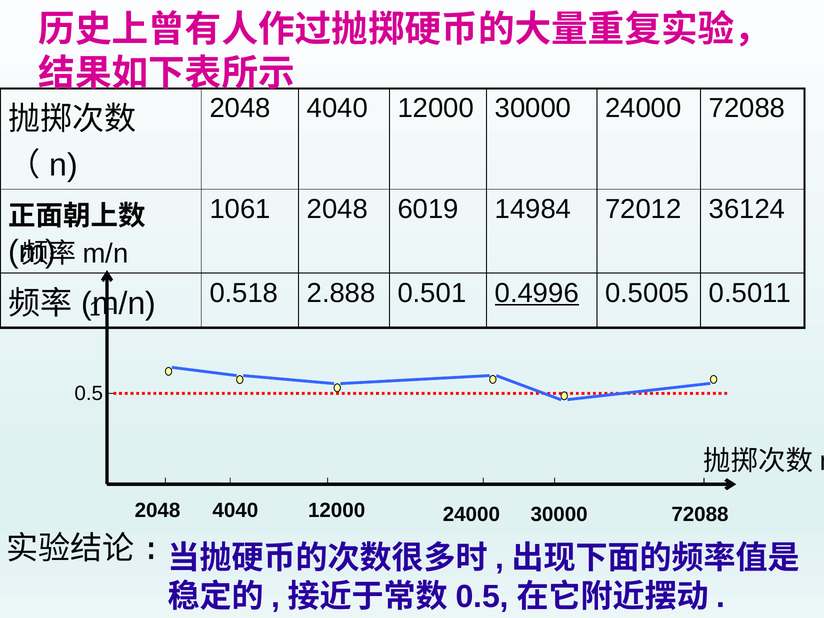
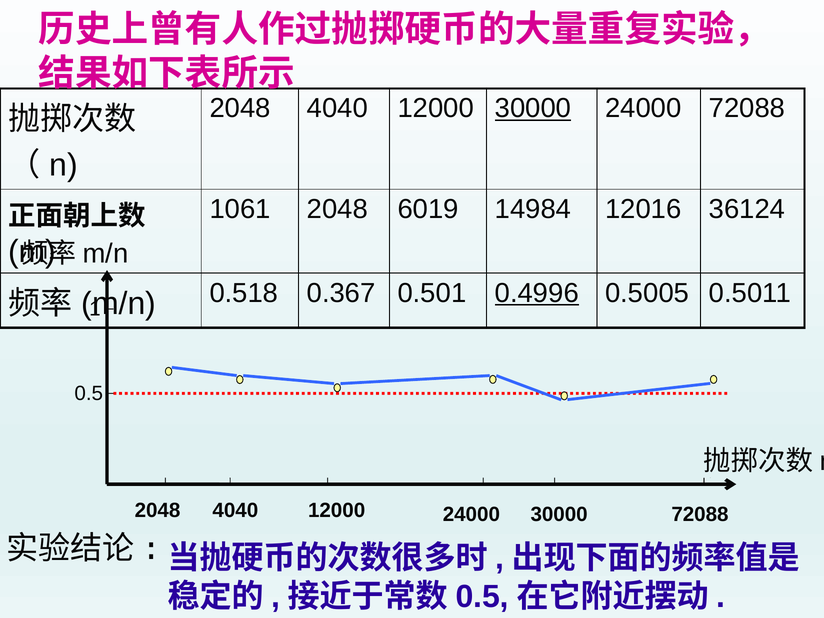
30000 underline: none -> present (533, 108)
72012: 72012 -> 12016 (643, 209)
2.888: 2.888 -> 0.367 (341, 293)
